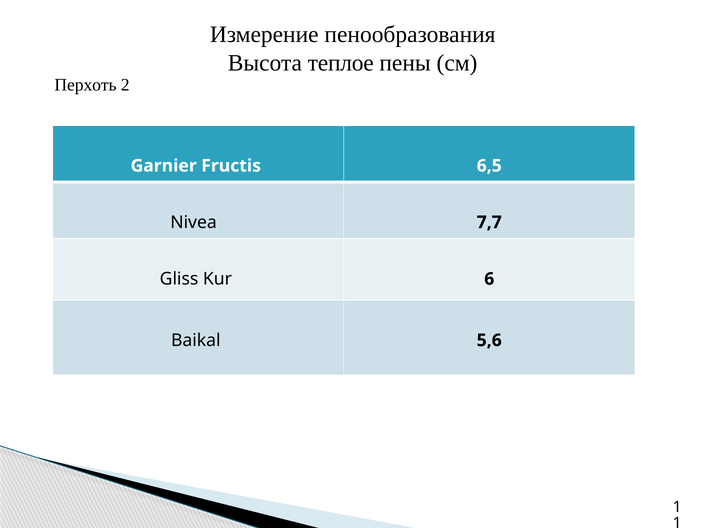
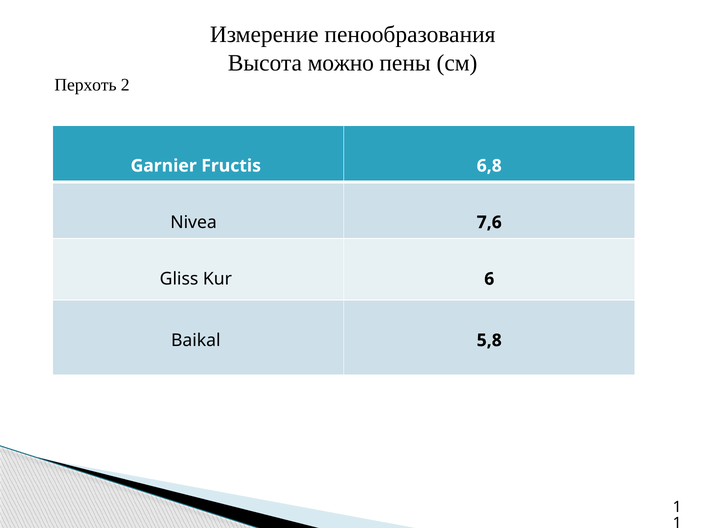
теплое: теплое -> можно (341, 63)
6,5: 6,5 -> 6,8 (489, 166)
7,7: 7,7 -> 7,6 (489, 222)
5,6: 5,6 -> 5,8 (489, 340)
